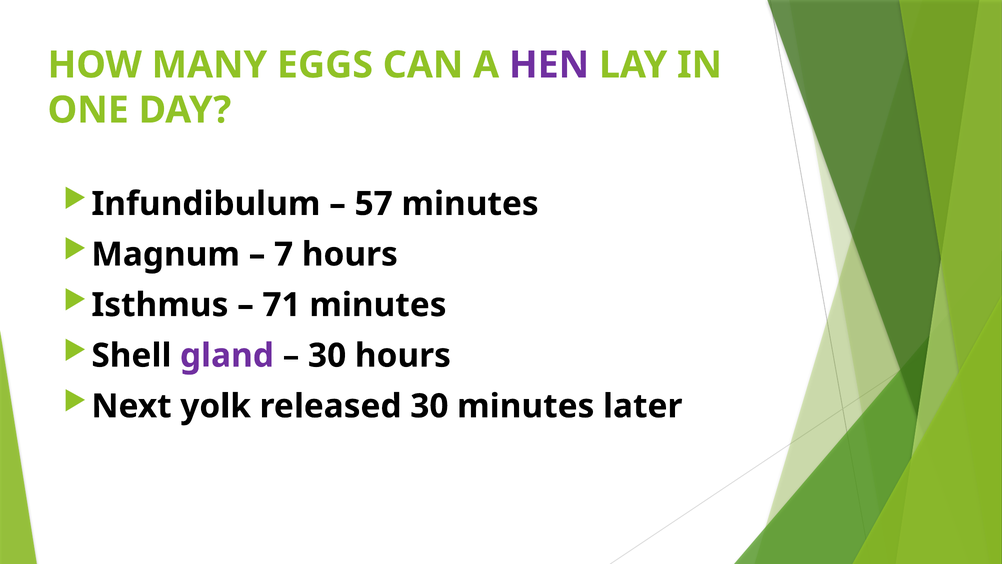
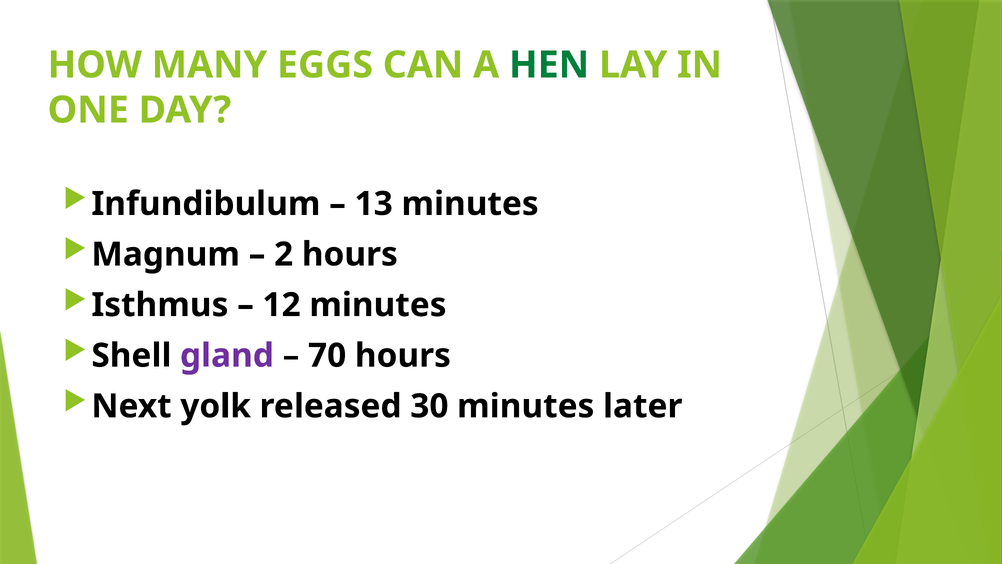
HEN colour: purple -> green (549, 65)
57: 57 -> 13 (374, 204)
7: 7 -> 2 (284, 254)
71: 71 -> 12 (282, 305)
30: 30 -> 70 (327, 355)
